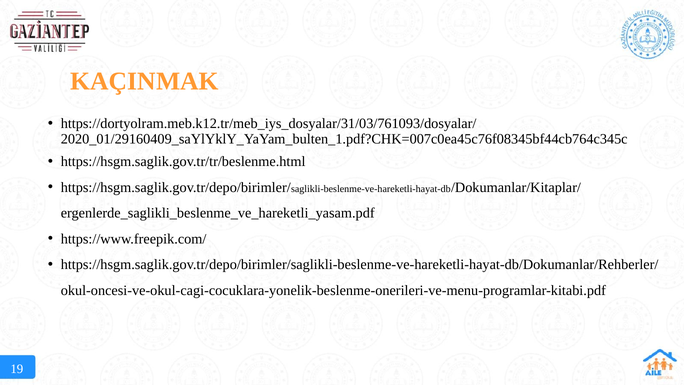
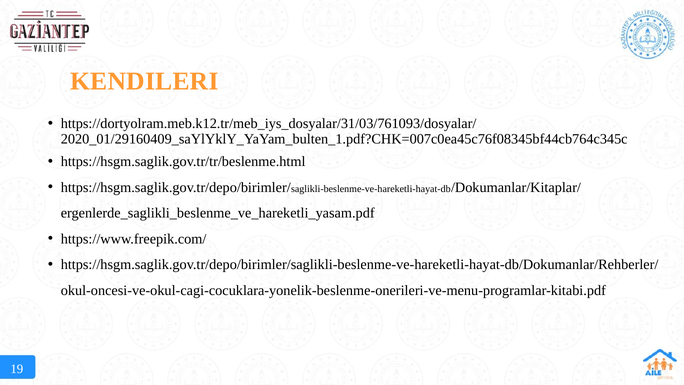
KAÇINMAK: KAÇINMAK -> KENDILERI (144, 81)
